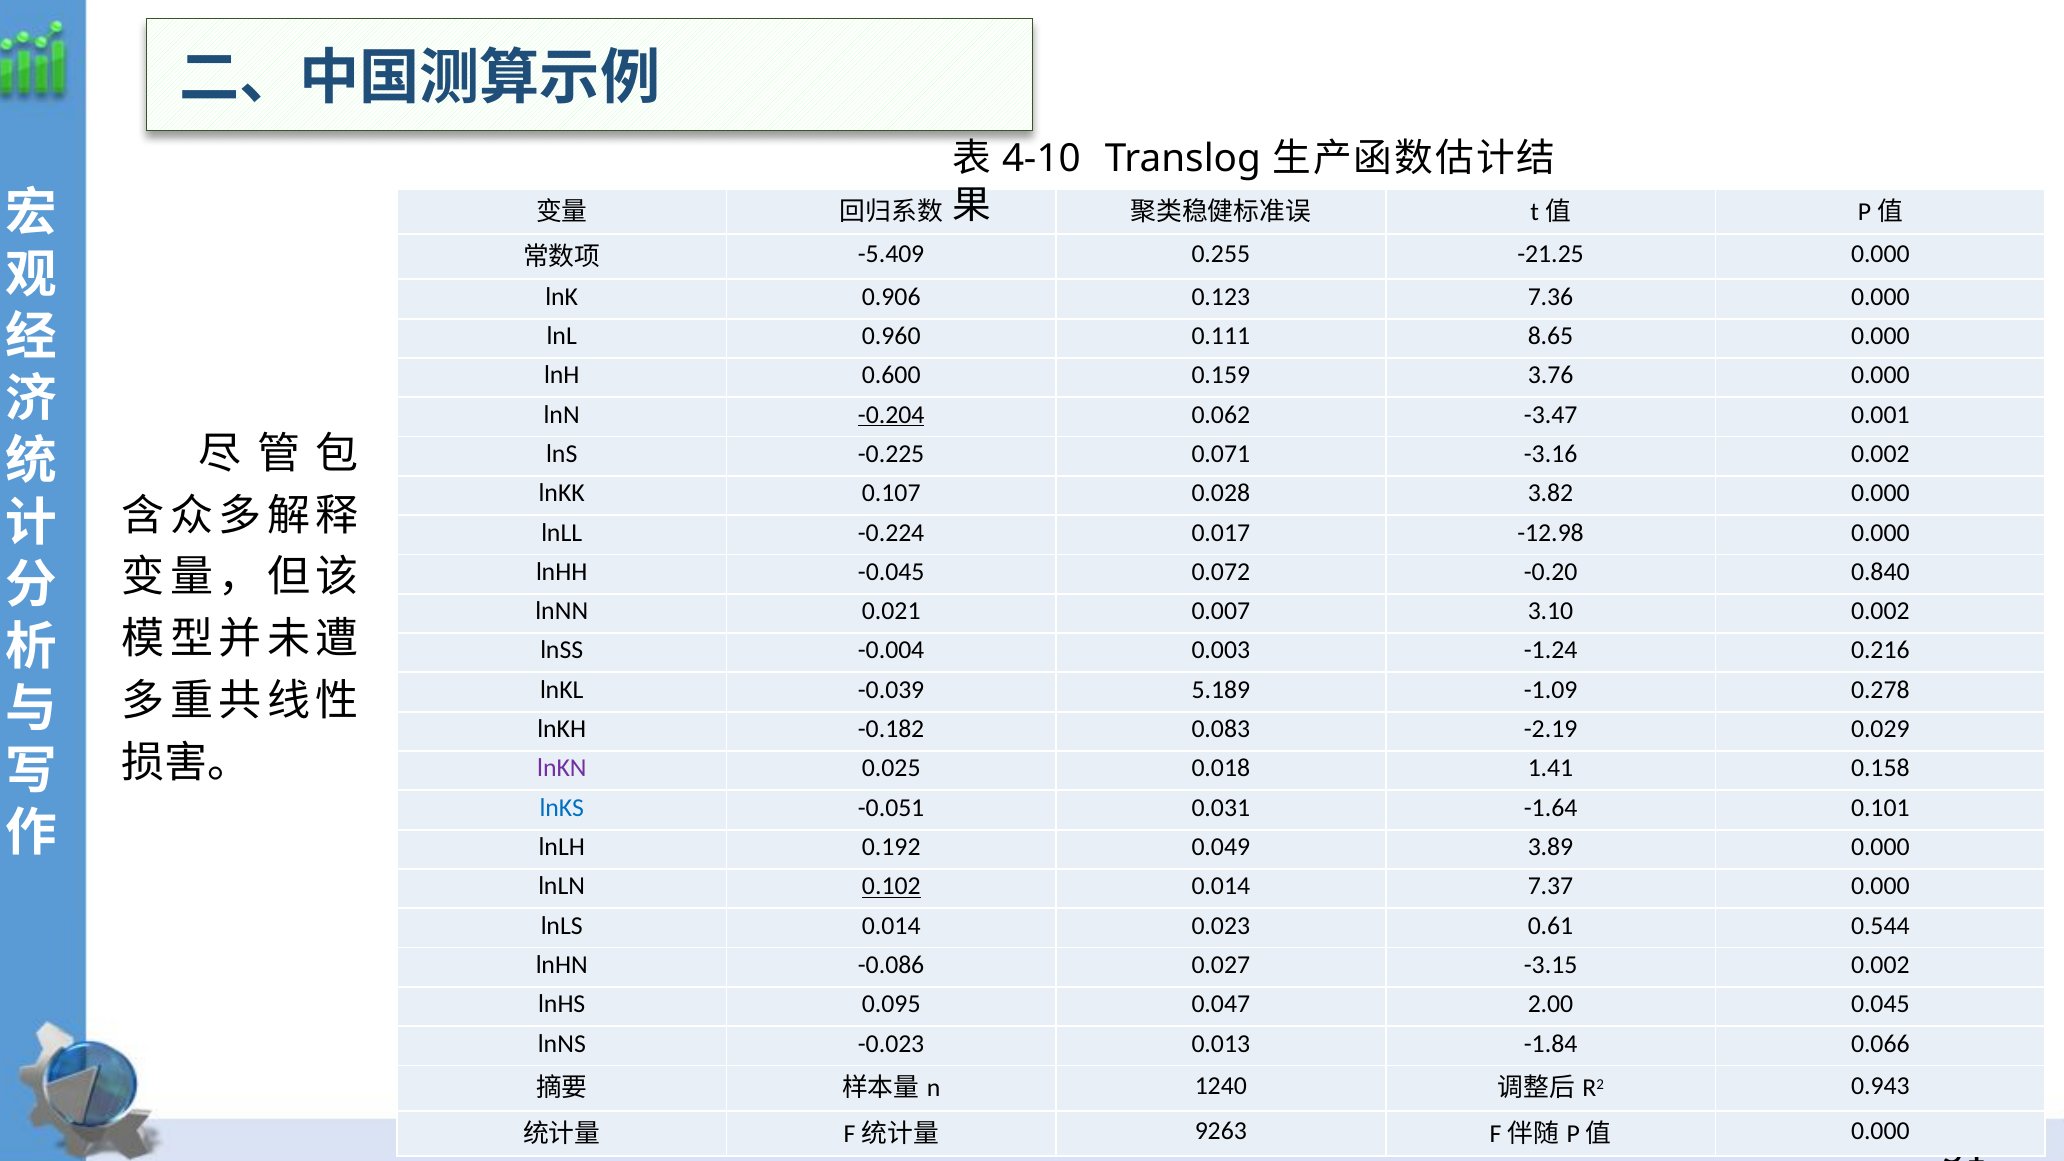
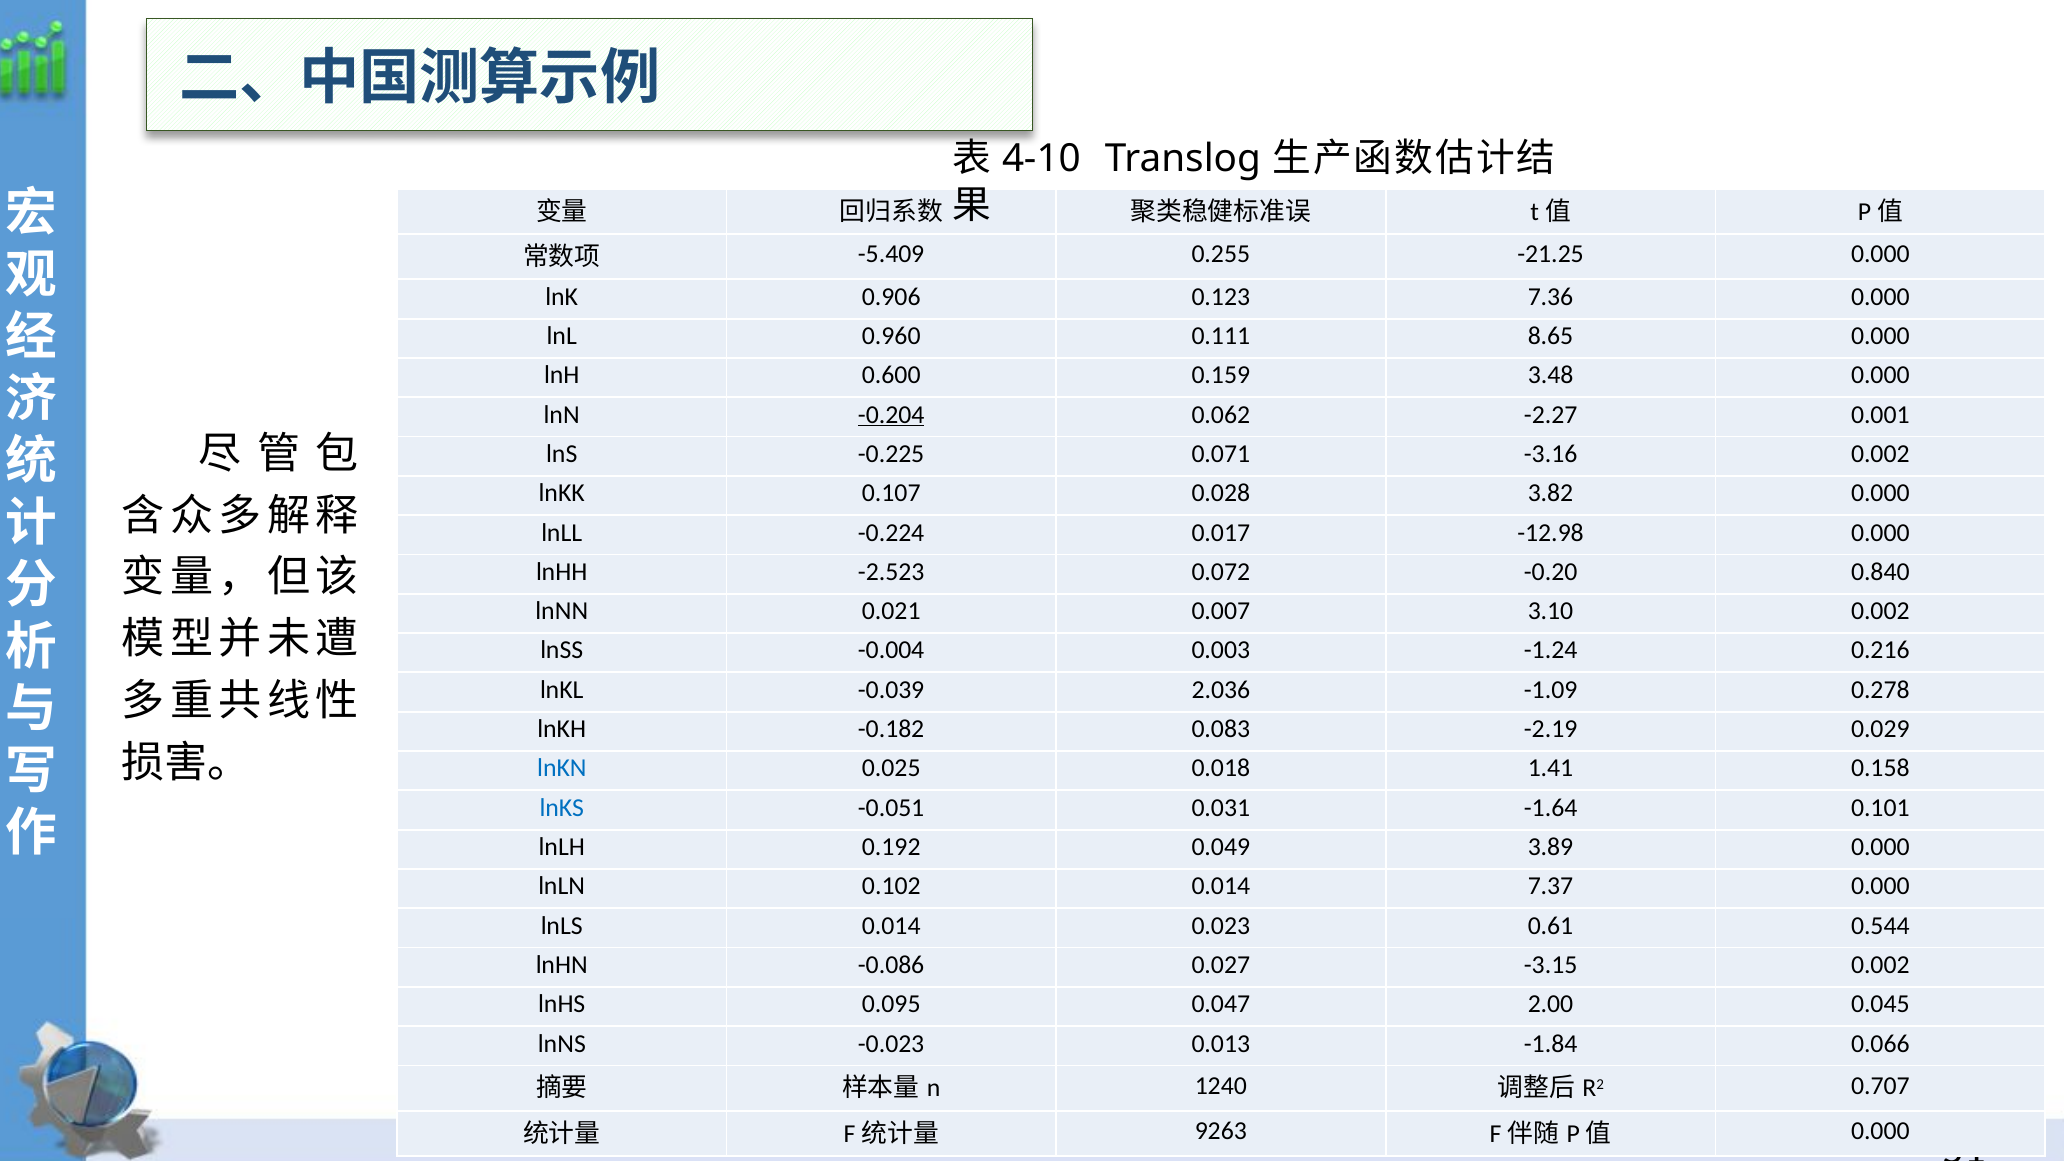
3.76: 3.76 -> 3.48 (1551, 375)
-3.47: -3.47 -> -2.27 (1551, 415)
-0.045: -0.045 -> -2.523 (891, 572)
5.189: 5.189 -> 2.036 (1221, 690)
lnKN colour: purple -> blue (562, 768)
0.102 underline: present -> none (891, 886)
0.943: 0.943 -> 0.707 (1880, 1086)
